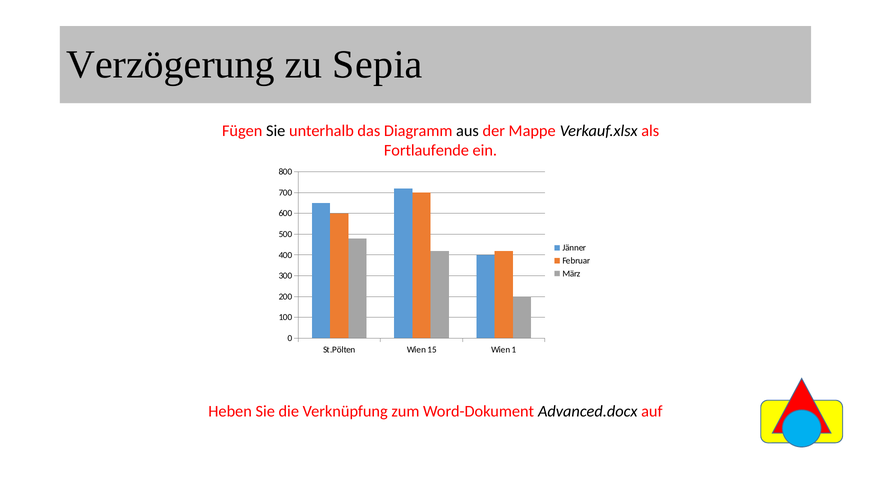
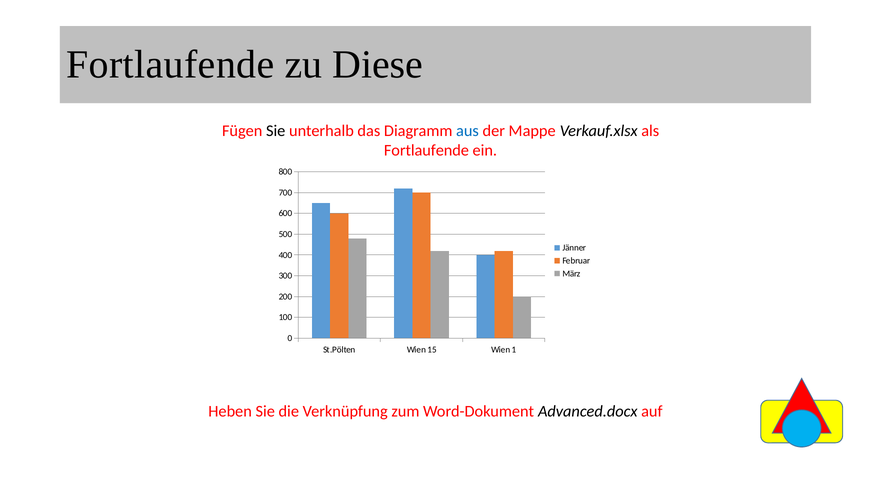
Verzögerung: Verzögerung -> Fortlaufende (170, 64)
Sepia: Sepia -> Diese (378, 64)
aus colour: black -> blue (467, 131)
